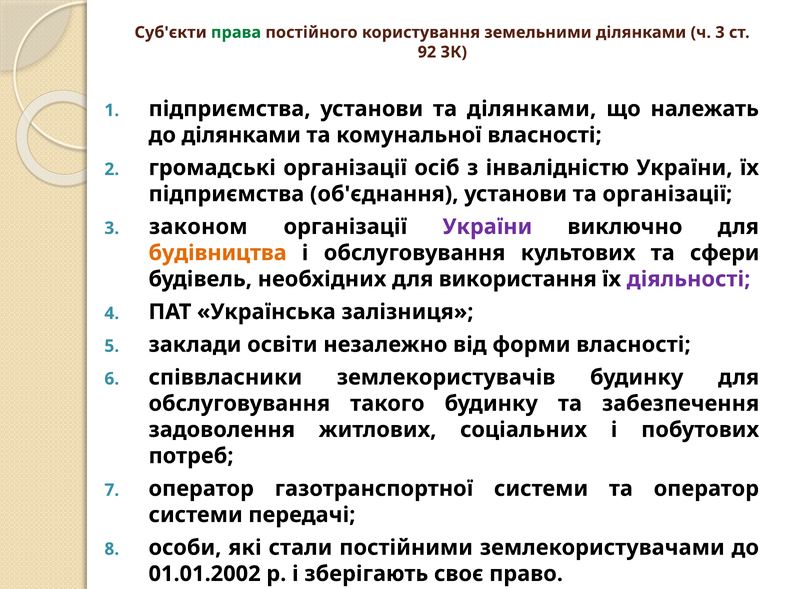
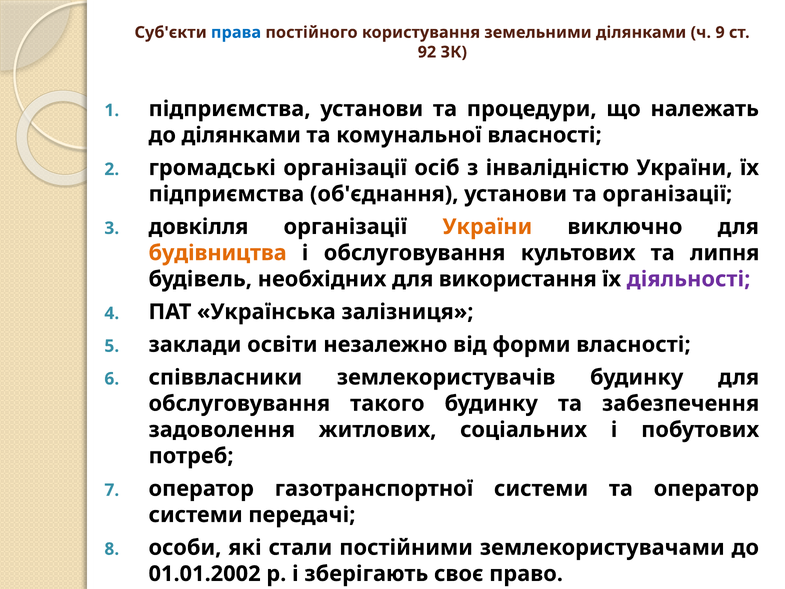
права colour: green -> blue (236, 32)
ч 3: 3 -> 9 (720, 32)
та ділянками: ділянками -> процедури (532, 109)
законом: законом -> довкілля (198, 227)
України colour: purple -> orange (487, 227)
сфери: сфери -> липня (725, 253)
